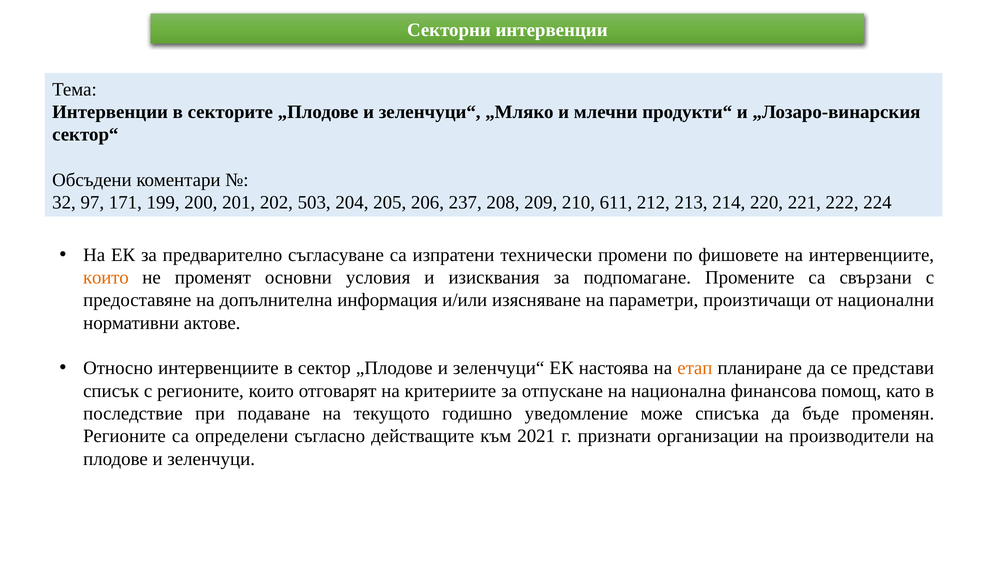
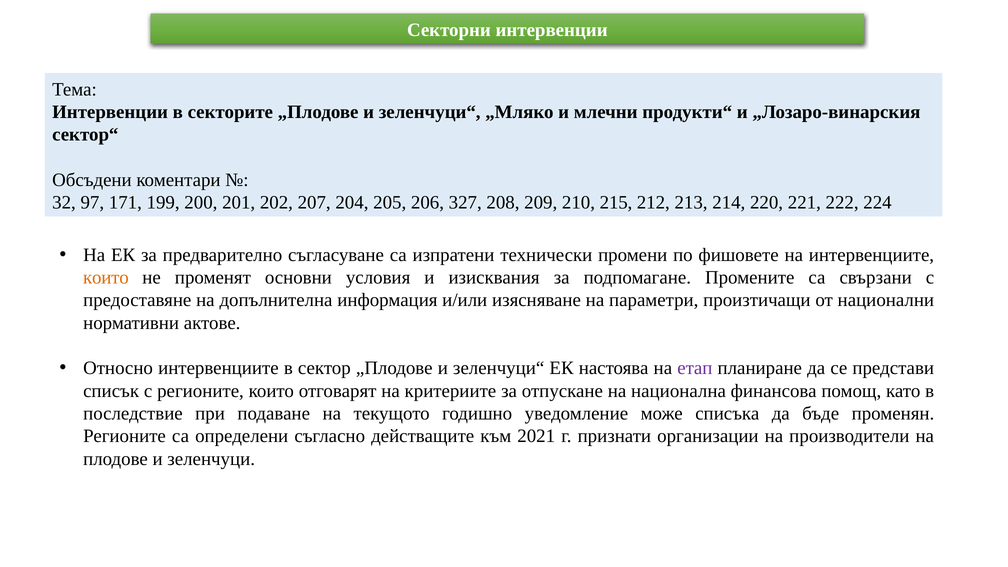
503: 503 -> 207 (314, 203)
237: 237 -> 327 (465, 203)
611: 611 -> 215 (616, 203)
етап colour: orange -> purple (695, 368)
